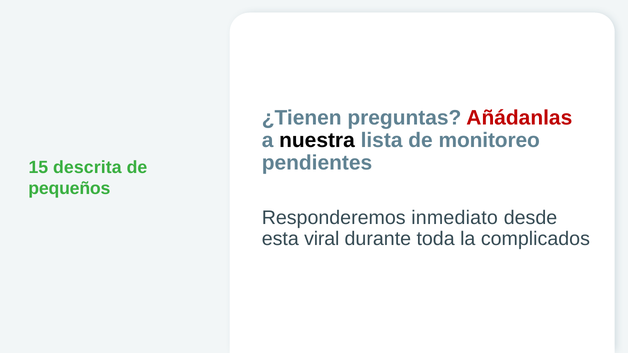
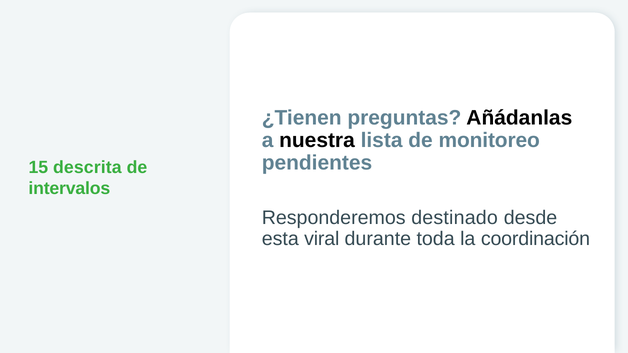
Añádanlas colour: red -> black (519, 118)
pequeños: pequeños -> intervalos (69, 189)
inmediato: inmediato -> destinado (455, 218)
complicados: complicados -> coordinación (535, 239)
